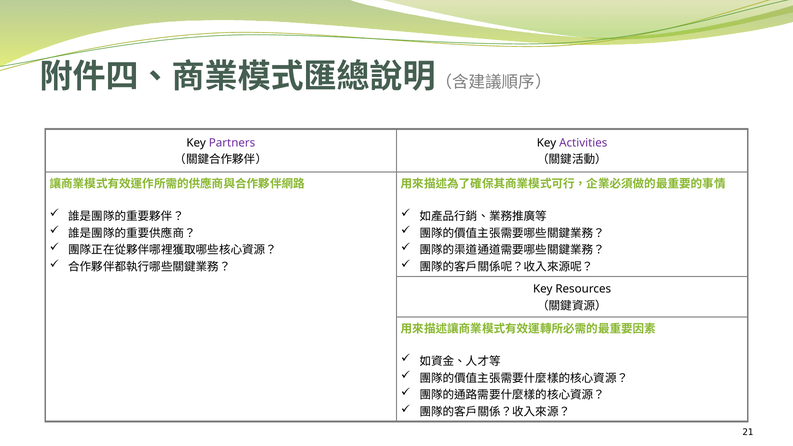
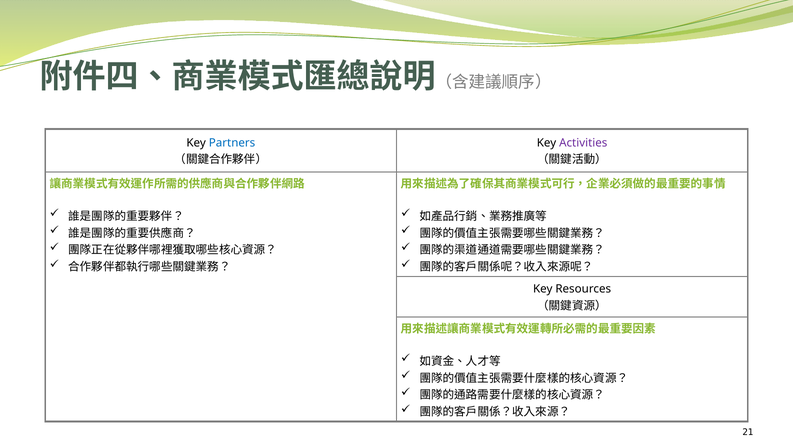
Partners colour: purple -> blue (232, 143)
